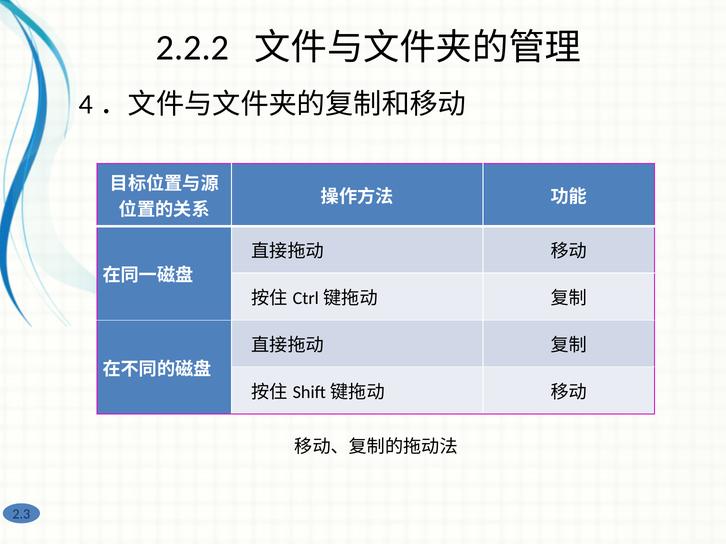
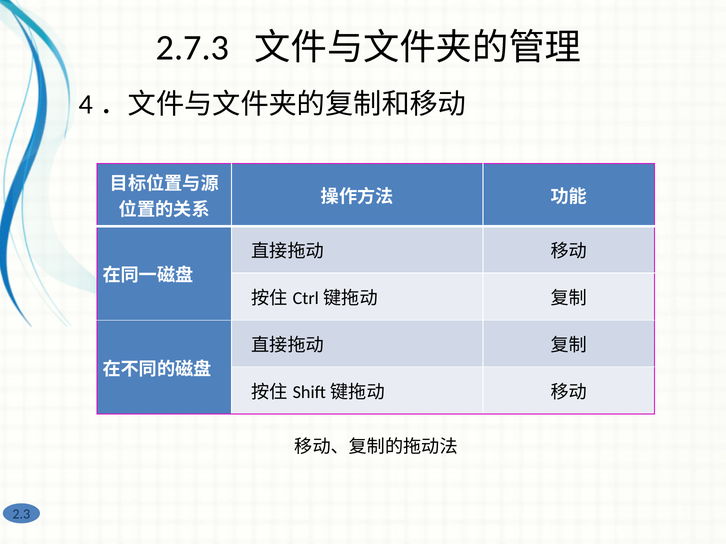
2.2.2: 2.2.2 -> 2.7.3 (193, 48)
